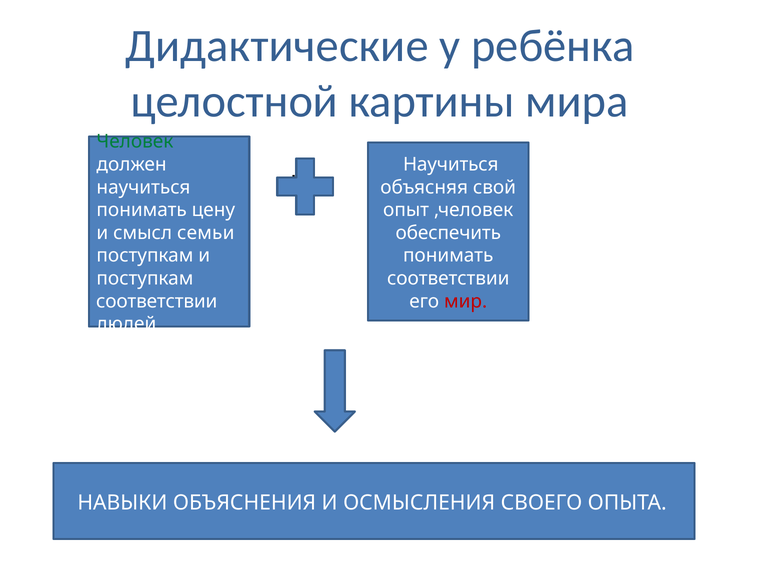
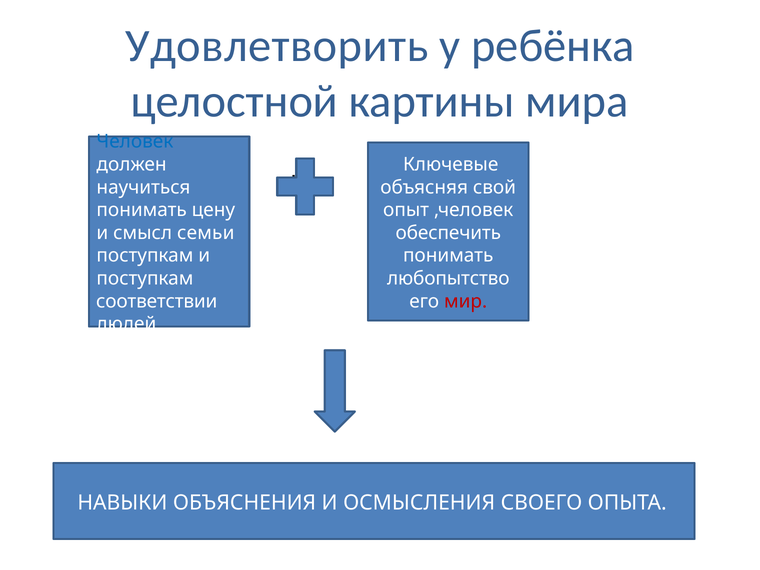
Дидактические: Дидактические -> Удовлетворить (277, 46)
Человек colour: green -> blue (135, 142)
Научиться: Научиться -> Ключевые (451, 164)
соответствии: соответствии -> любопытство (448, 278)
